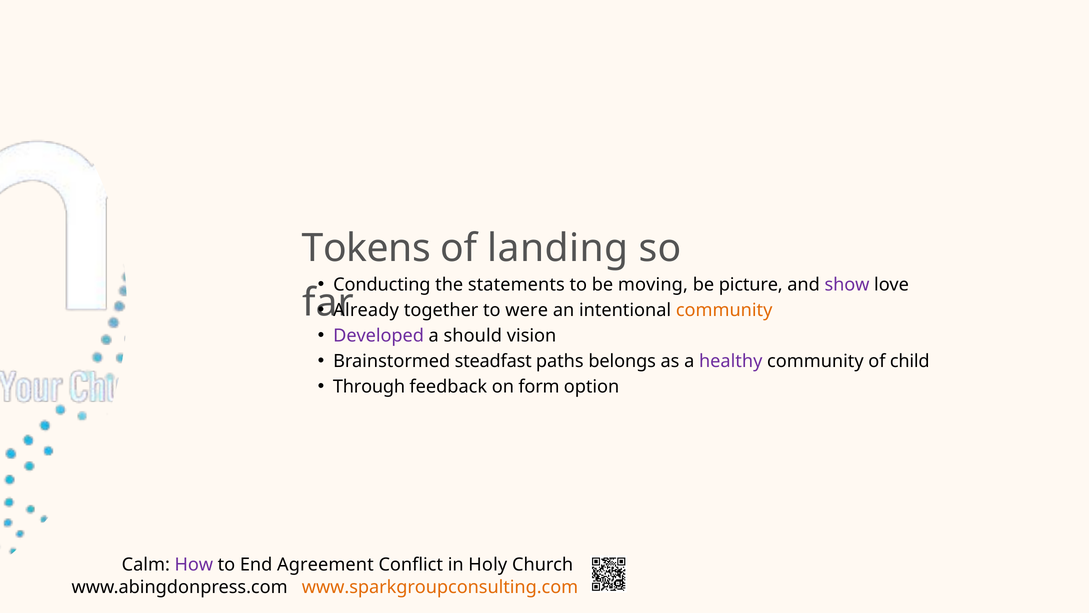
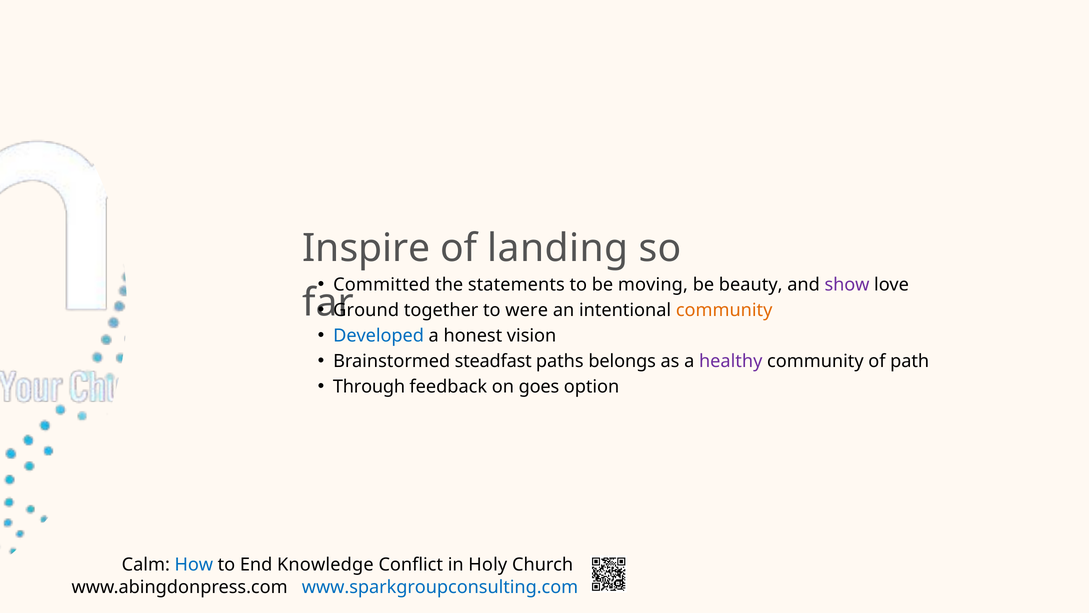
Tokens: Tokens -> Inspire (366, 248)
Conducting: Conducting -> Committed (382, 285)
picture: picture -> beauty (751, 285)
Already: Already -> Ground (366, 310)
Developed colour: purple -> blue (379, 335)
should: should -> honest (473, 335)
child: child -> path (910, 361)
form: form -> goes (539, 386)
How colour: purple -> blue (194, 564)
Agreement: Agreement -> Knowledge (325, 564)
www.sparkgroupconsulting.com colour: orange -> blue (440, 587)
